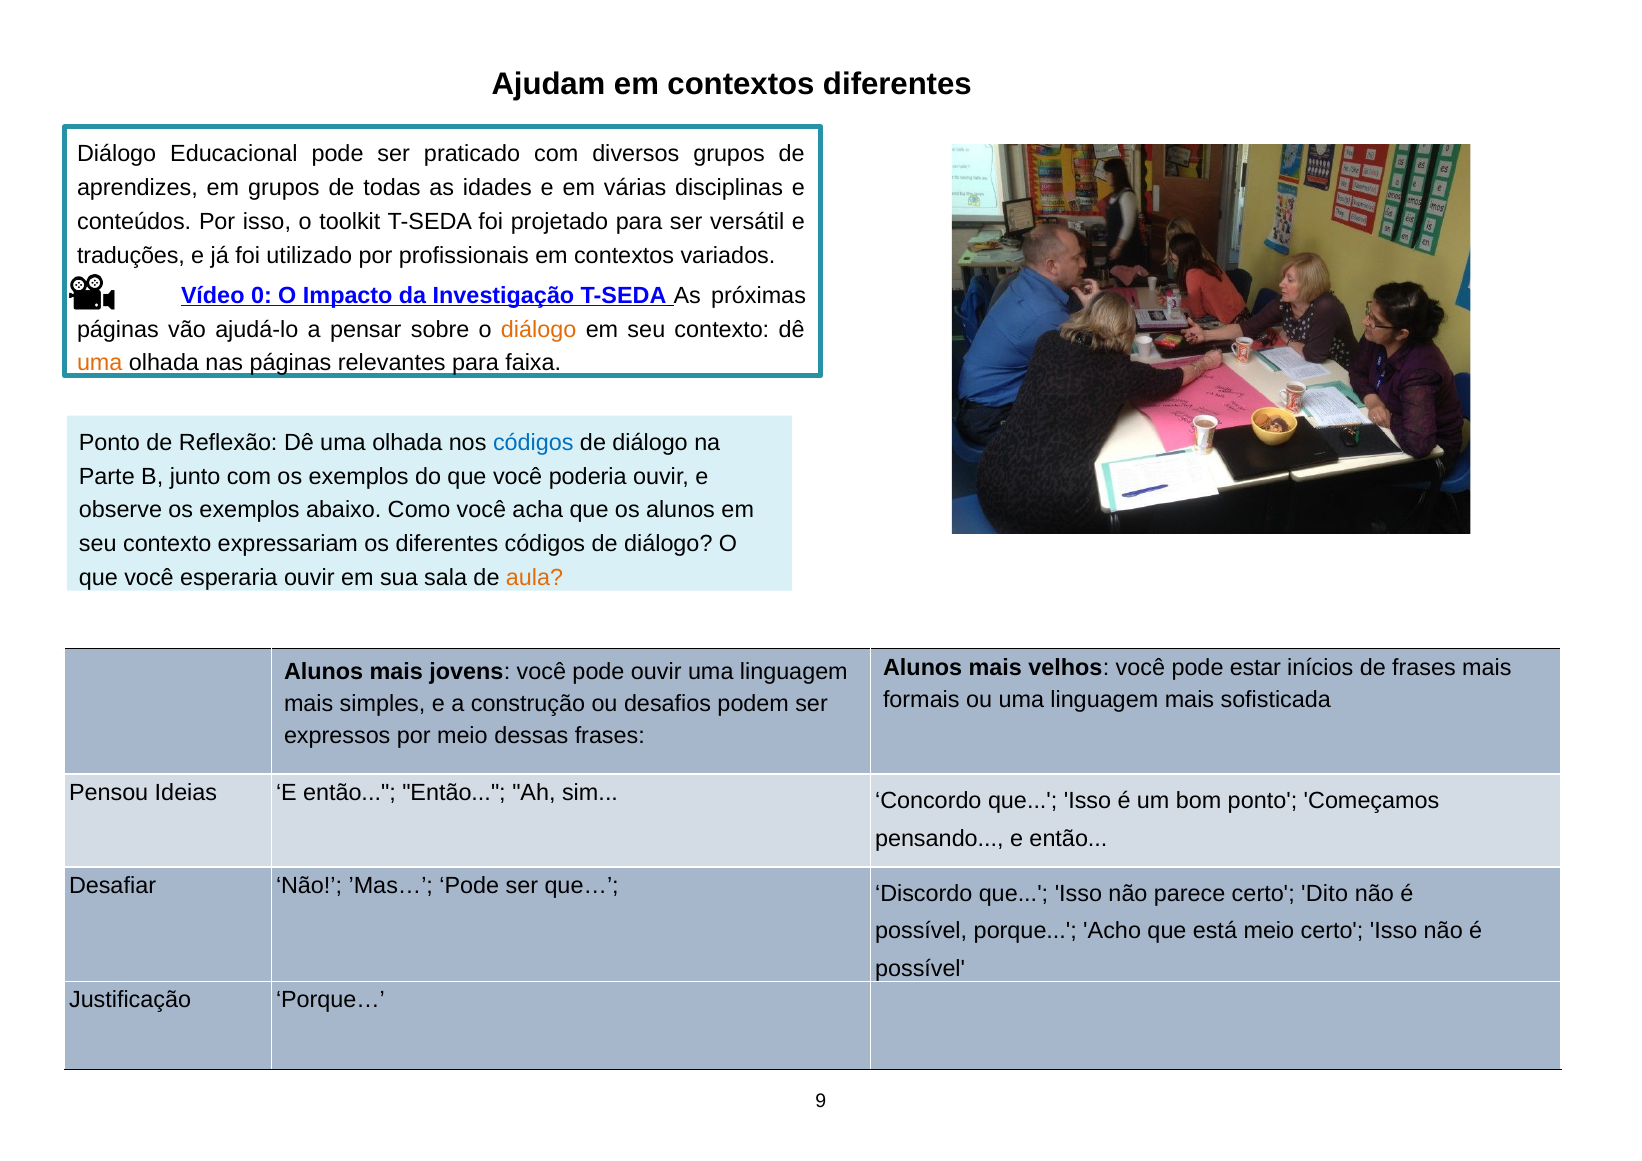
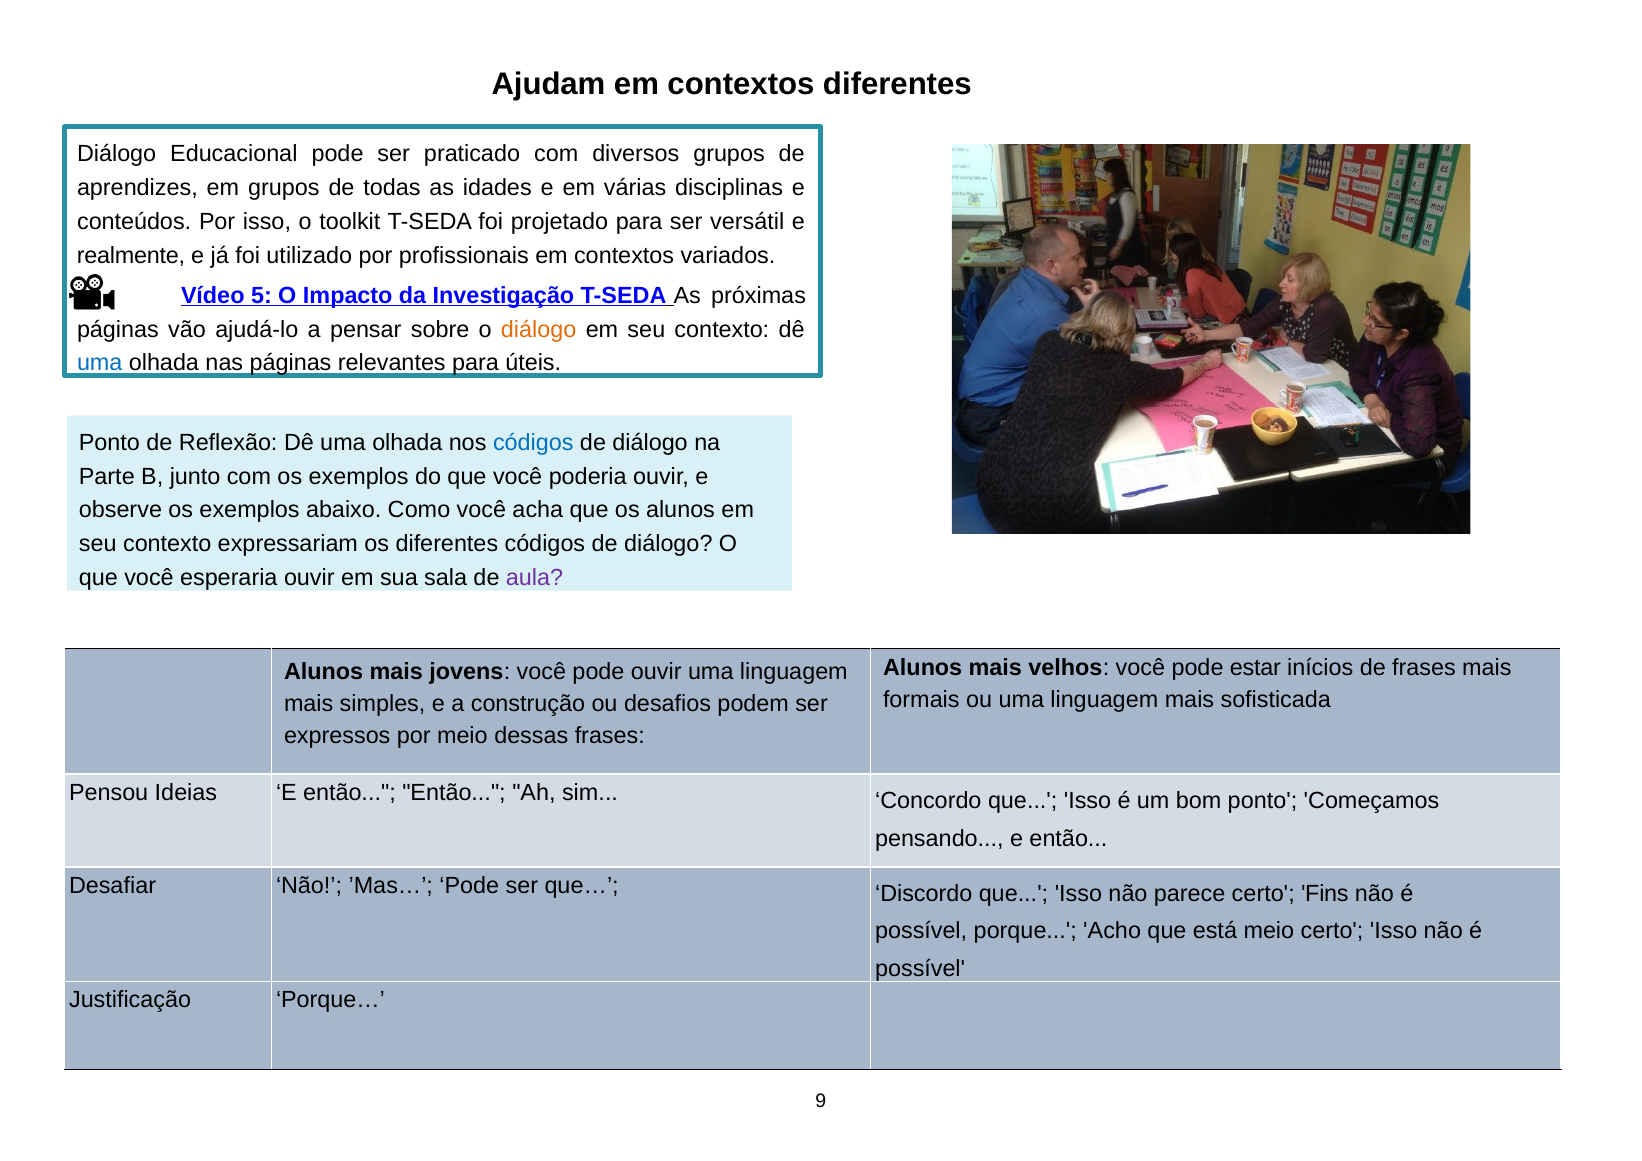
traduções: traduções -> realmente (131, 256)
0: 0 -> 5 (261, 295)
uma colour: orange -> blue (100, 363)
faixa: faixa -> úteis (533, 363)
aula colour: orange -> purple (535, 578)
Dito: Dito -> Fins (1325, 894)
